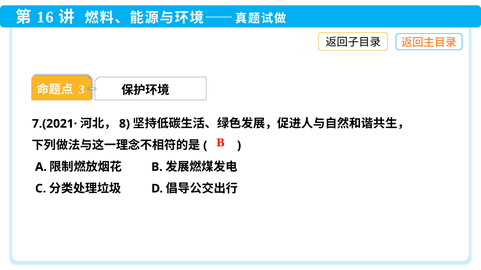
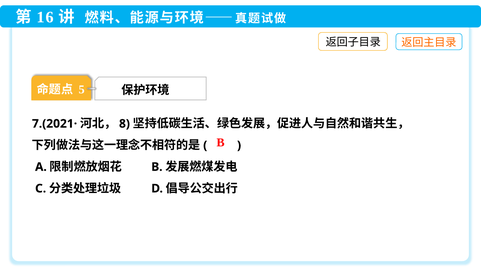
3: 3 -> 5 (82, 90)
